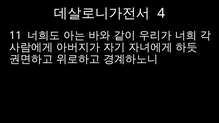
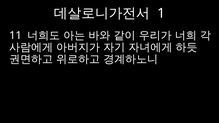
4: 4 -> 1 (161, 13)
